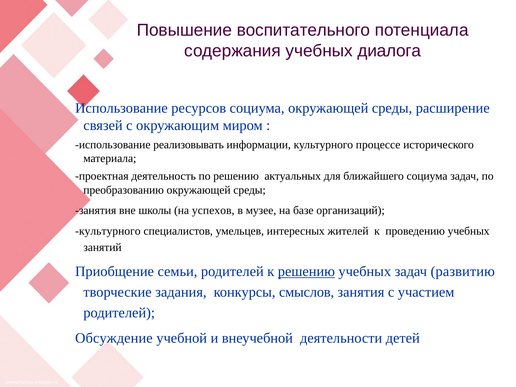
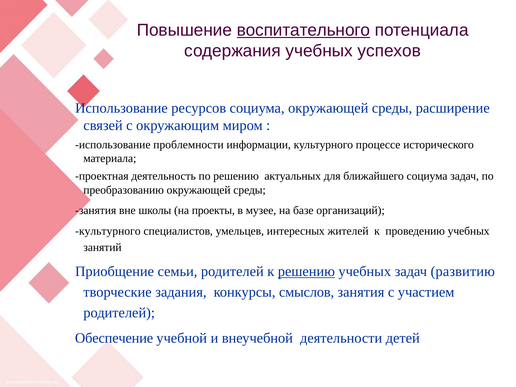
воспитательного underline: none -> present (304, 30)
диалога: диалога -> успехов (389, 51)
реализовывать: реализовывать -> проблемности (188, 145)
успехов: успехов -> проекты (213, 210)
Обсуждение: Обсуждение -> Обеспечение (114, 338)
